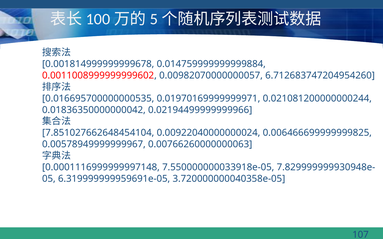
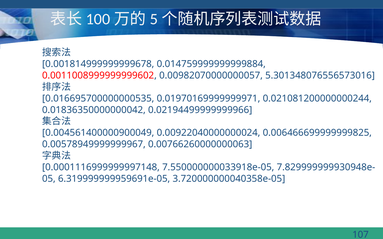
6.712683747204954260: 6.712683747204954260 -> 5.301348076556573016 (320, 76)
7.851027662648454104: 7.851027662648454104 -> 0.004561400000900049 (98, 133)
